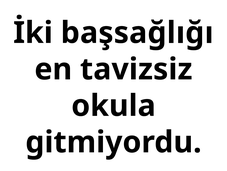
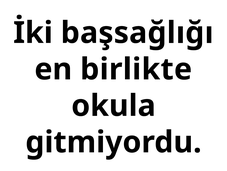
tavizsiz: tavizsiz -> birlikte (136, 69)
